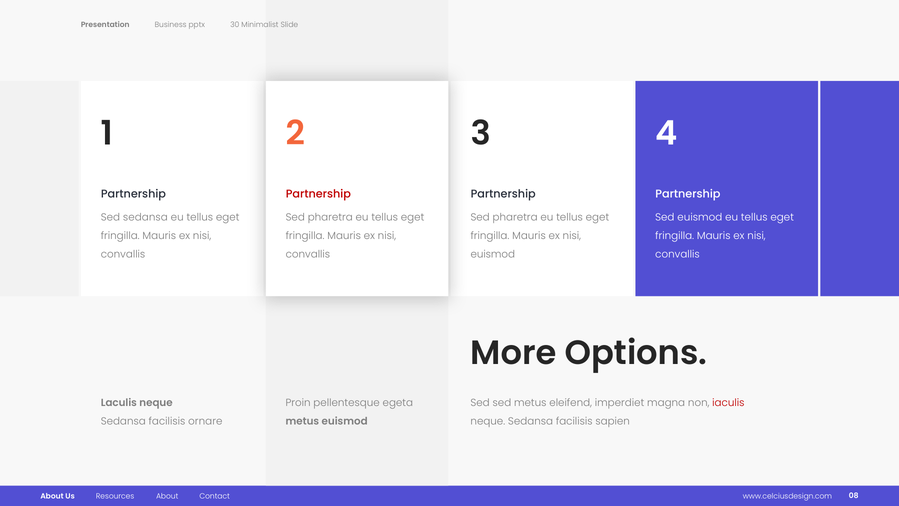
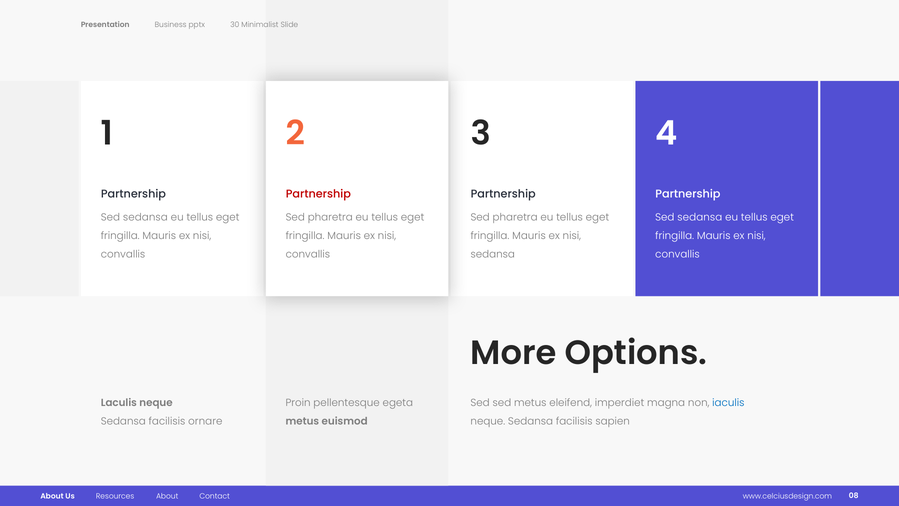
euismod: euismod -> sedansa (700, 217)
euismod: euismod -> sedansa (493, 254)
iaculis colour: red -> blue (728, 402)
